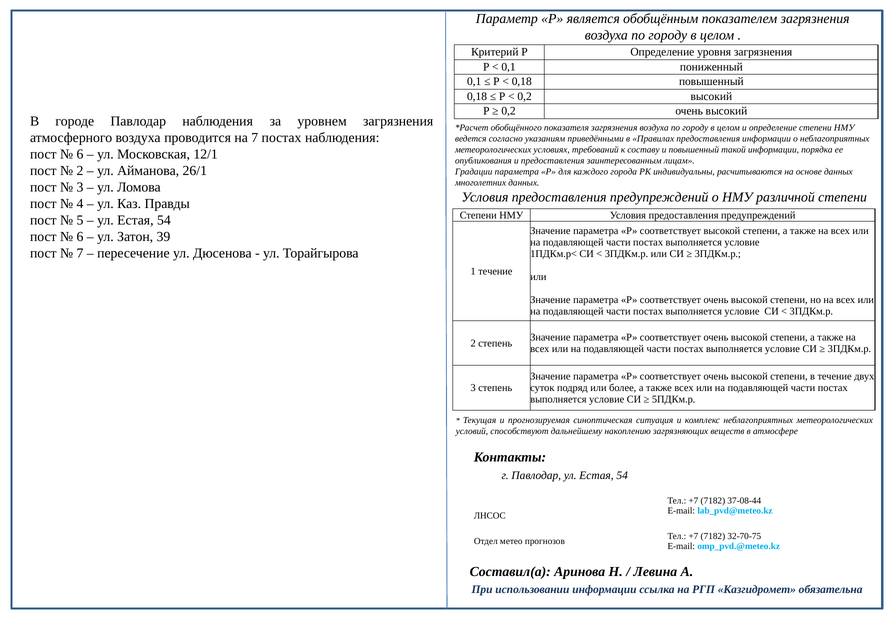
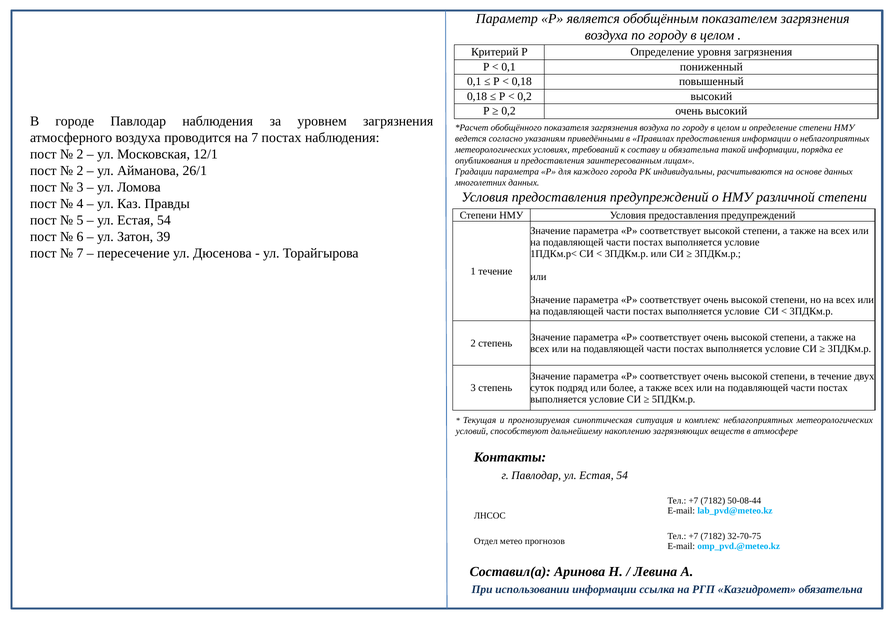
и повышенный: повышенный -> обязательна (694, 150)
6: 6 -> 2 (80, 154)
37-08-44: 37-08-44 -> 50-08-44 (744, 500)
